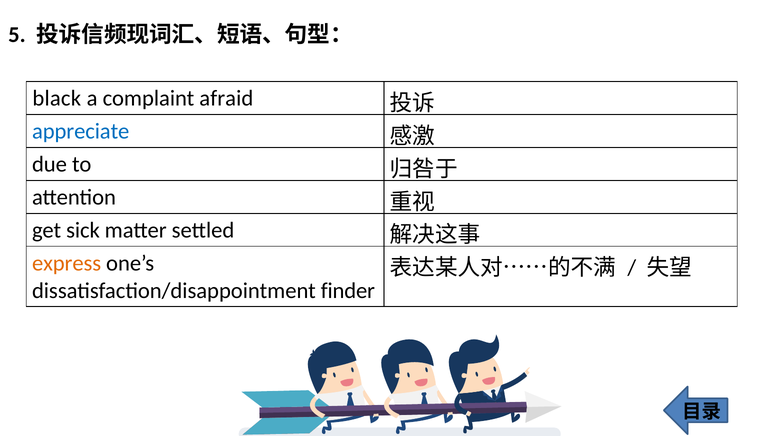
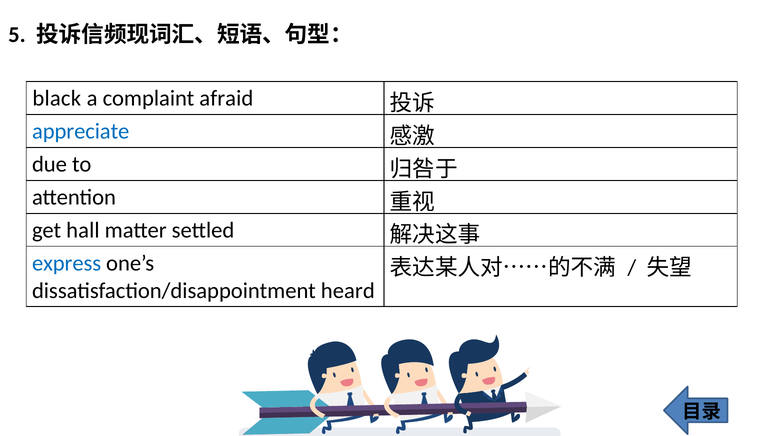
sick: sick -> hall (83, 231)
express colour: orange -> blue (67, 264)
finder: finder -> heard (348, 291)
